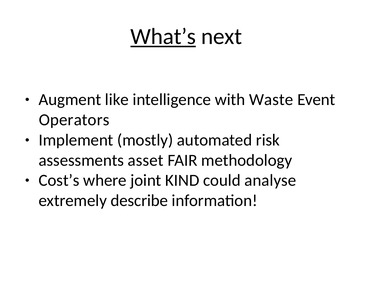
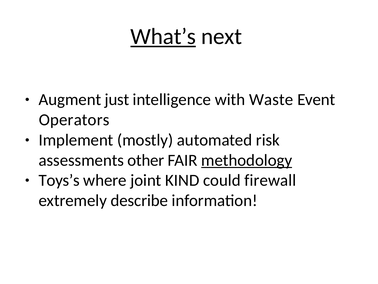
like: like -> just (117, 99)
asset: asset -> other (146, 160)
methodology underline: none -> present (247, 160)
Cost’s: Cost’s -> Toys’s (59, 180)
analyse: analyse -> firewall (270, 180)
